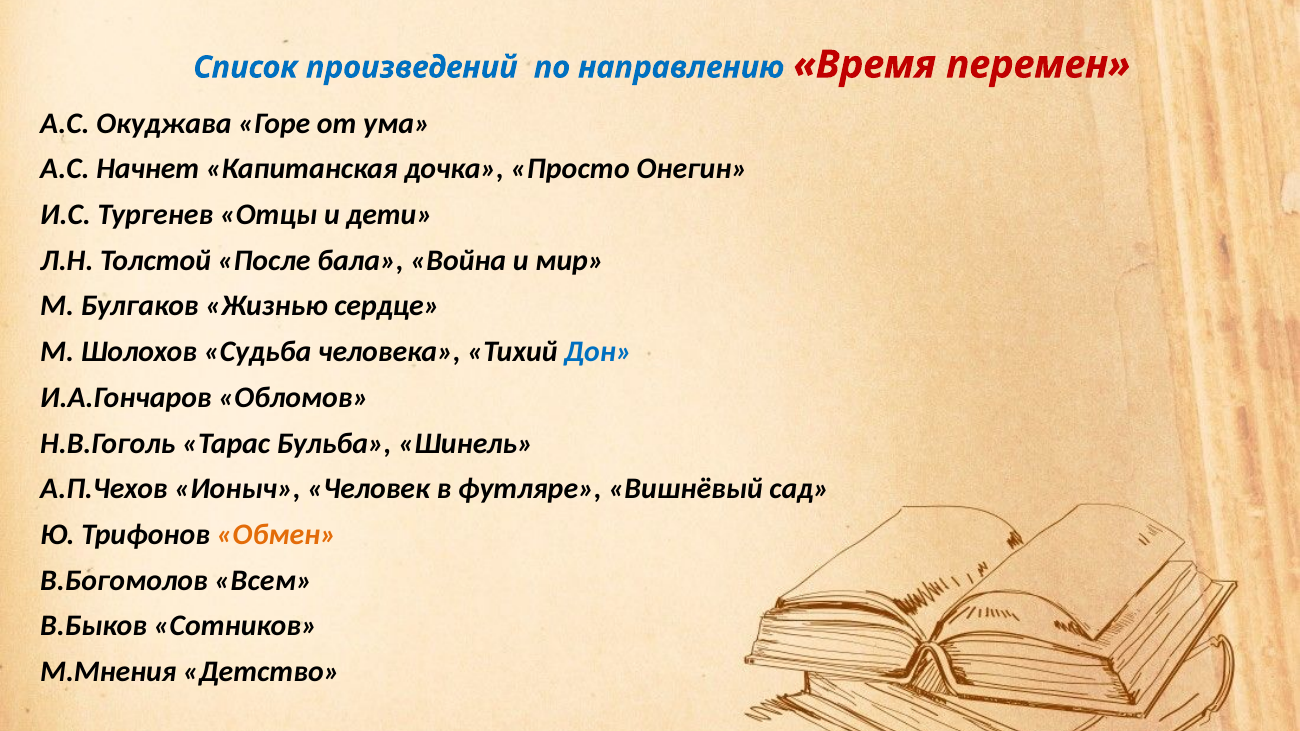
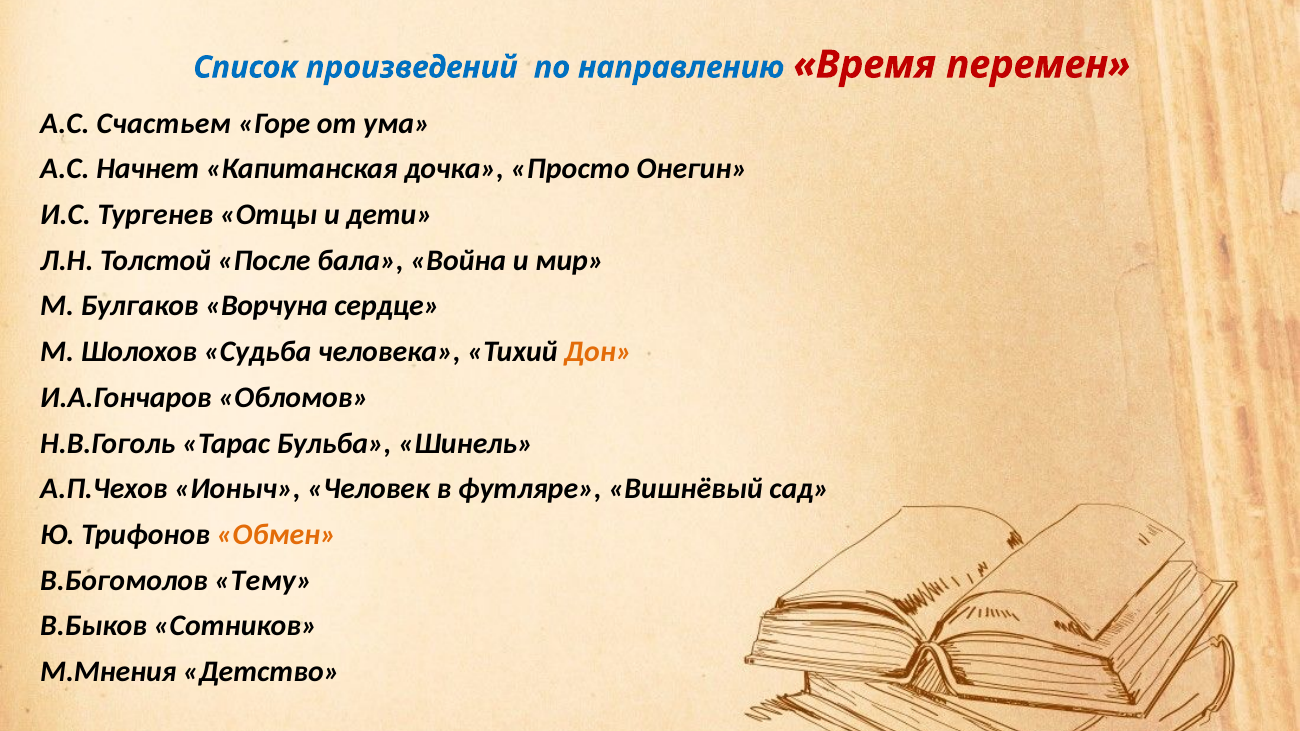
Окуджава: Окуджава -> Счастьем (164, 123)
Жизнью: Жизнью -> Ворчуна (267, 306)
Дон colour: blue -> orange (598, 352)
Всем: Всем -> Тему (263, 580)
